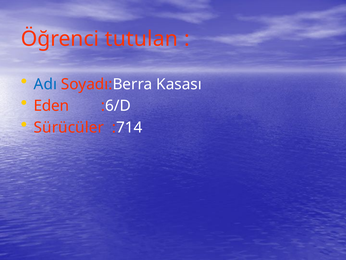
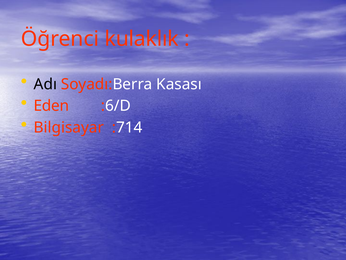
tutulan: tutulan -> kulaklık (142, 39)
Adı colour: blue -> black (45, 84)
Sürücüler: Sürücüler -> Bilgisayar (69, 127)
